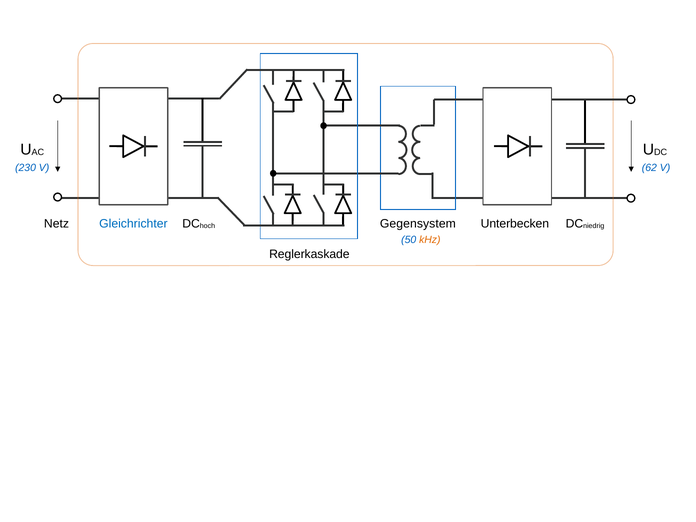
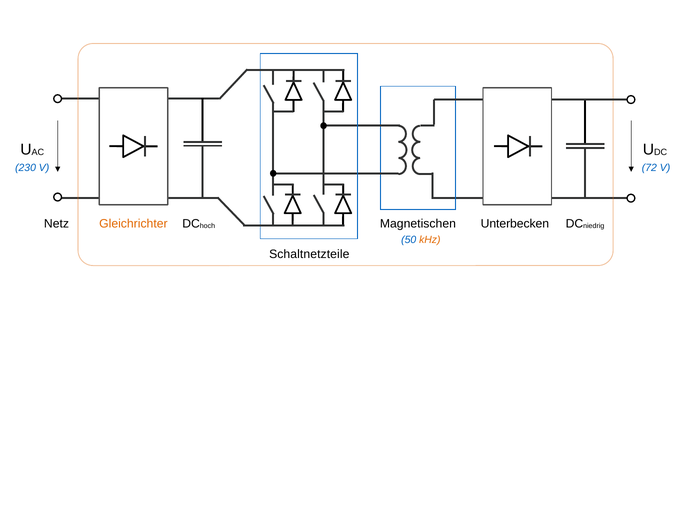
62: 62 -> 72 (649, 168)
Gleichrichter colour: blue -> orange (133, 224)
Gegensystem: Gegensystem -> Magnetischen (418, 224)
Reglerkaskade: Reglerkaskade -> Schaltnetzteile (309, 254)
